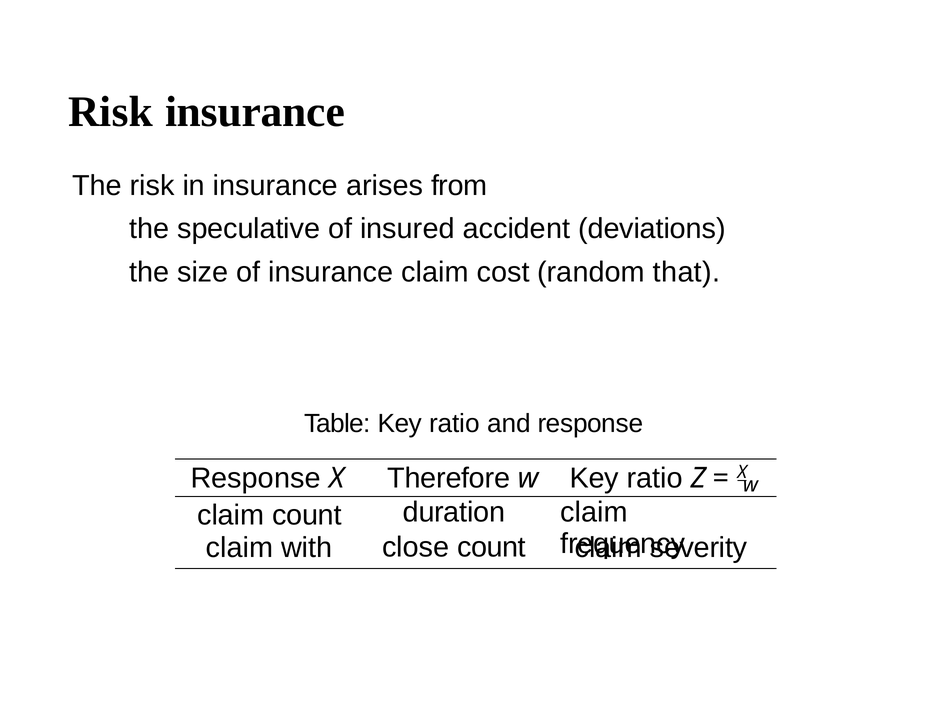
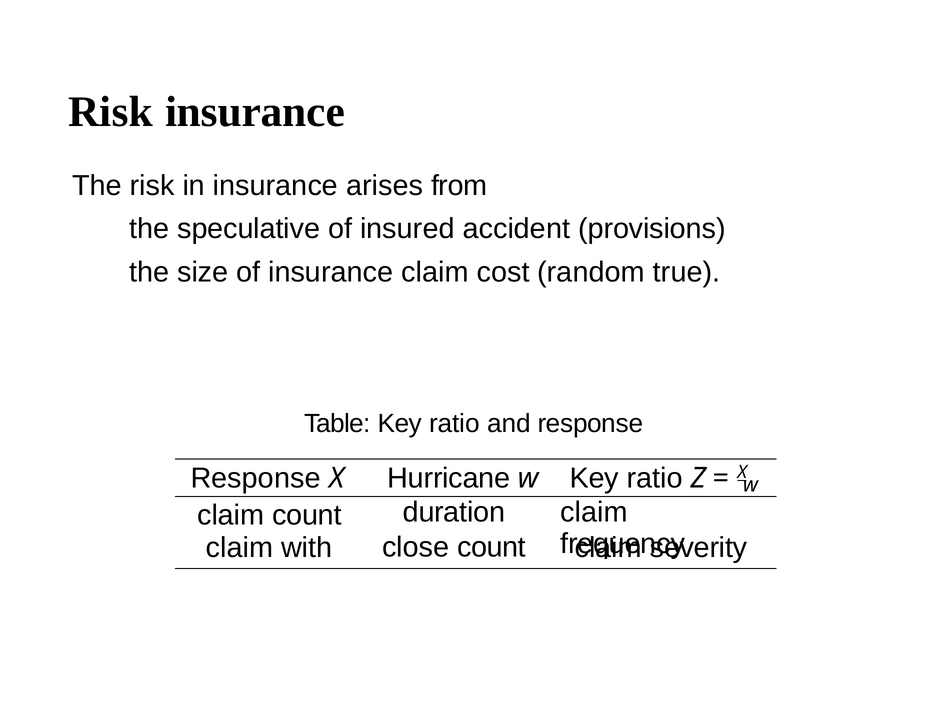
deviations: deviations -> provisions (652, 229)
that: that -> true (687, 272)
Therefore: Therefore -> Hurricane (449, 478)
